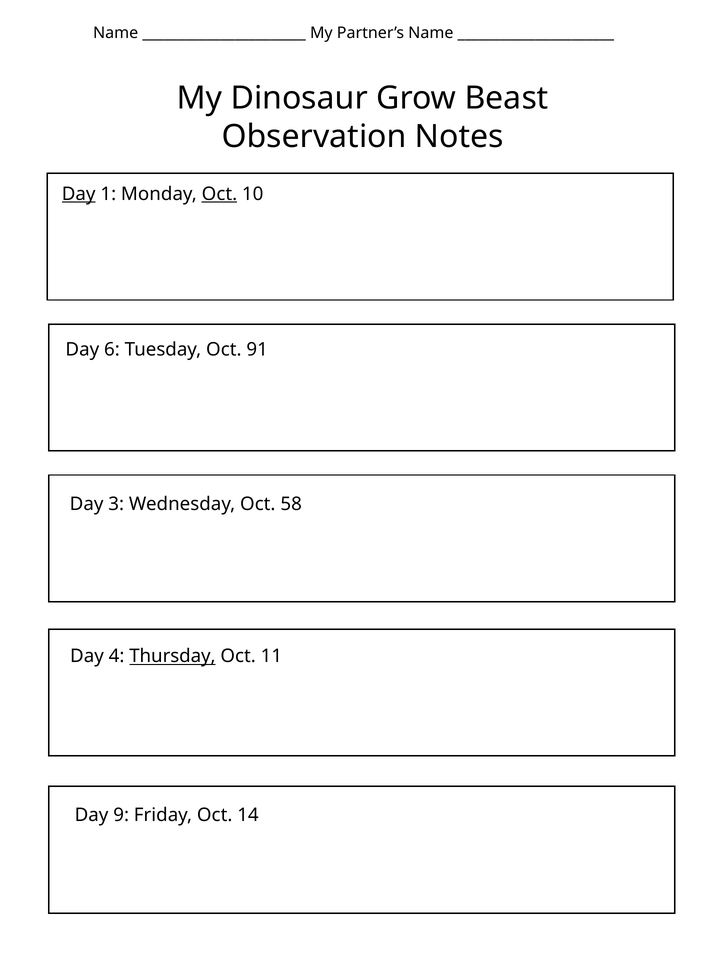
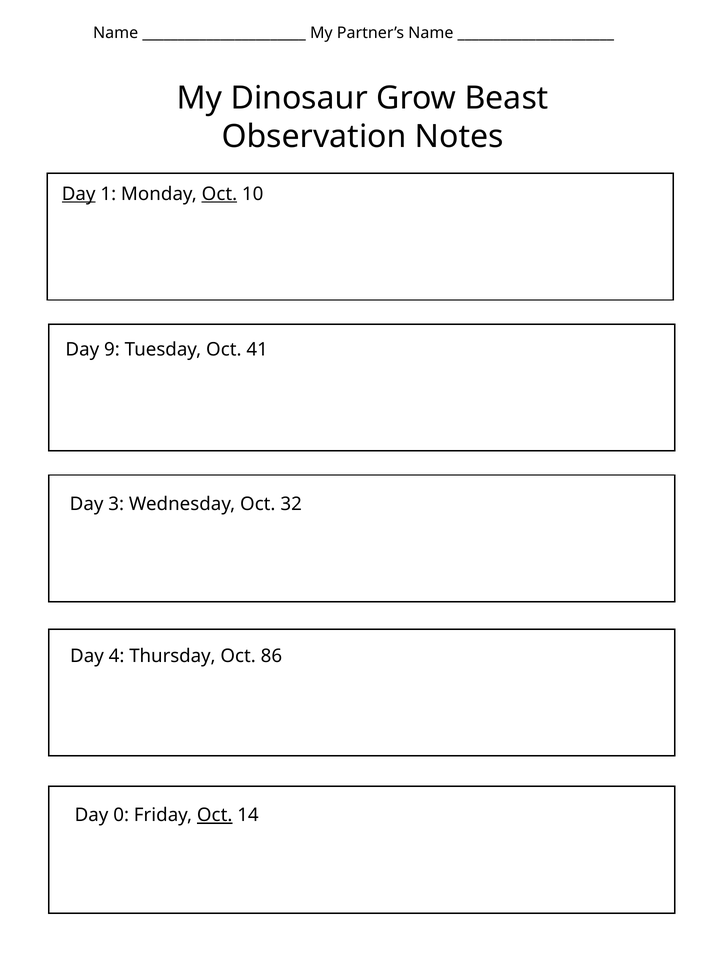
6: 6 -> 9 (112, 350)
91: 91 -> 41 (257, 350)
58: 58 -> 32 (291, 504)
Thursday underline: present -> none (172, 656)
11: 11 -> 86 (271, 656)
9: 9 -> 0 (121, 815)
Oct underline: none -> present (215, 815)
